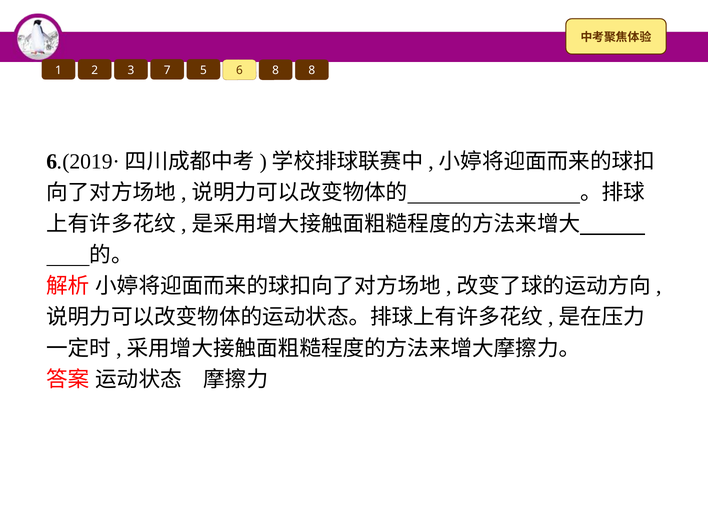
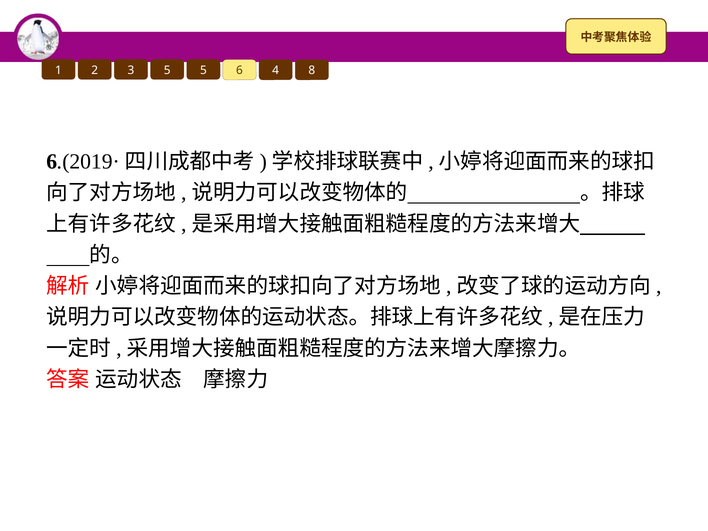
3 7: 7 -> 5 (167, 70)
6 8: 8 -> 4 (276, 71)
